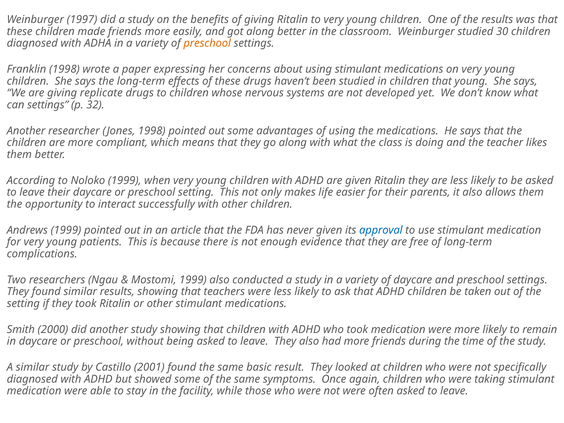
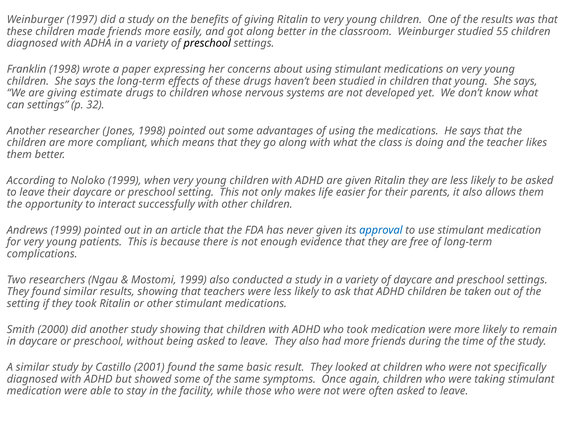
30: 30 -> 55 (502, 31)
preschool colour: orange -> black (207, 43)
replicate: replicate -> estimate (101, 93)
